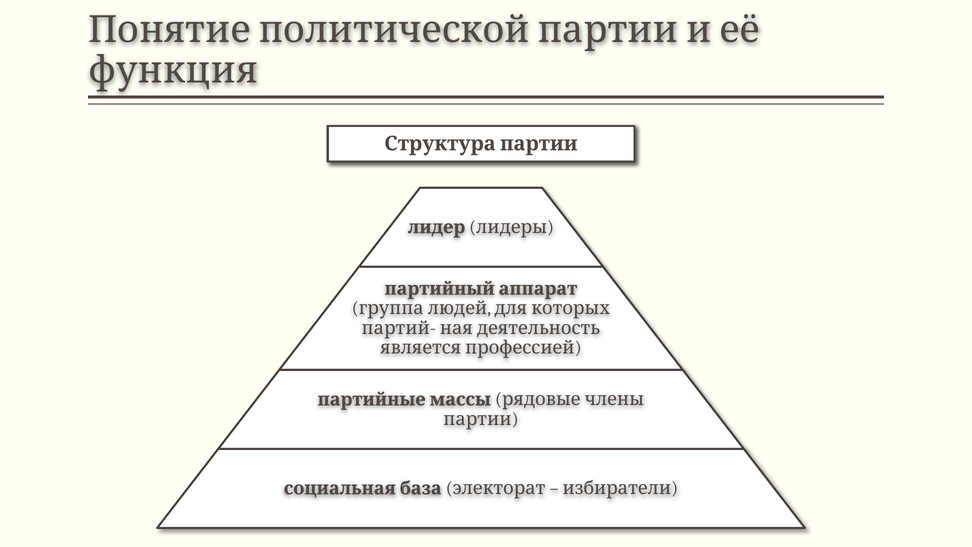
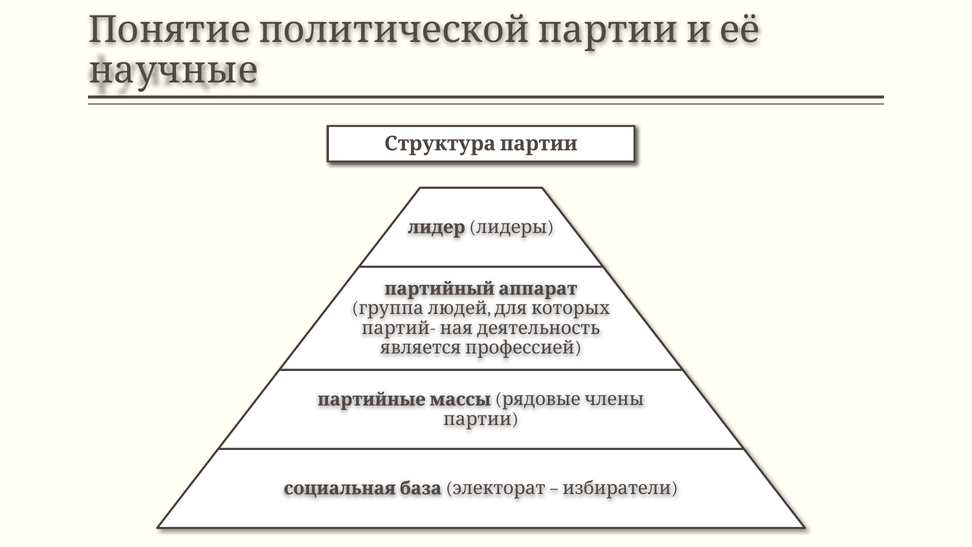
функция: функция -> научные (173, 70)
